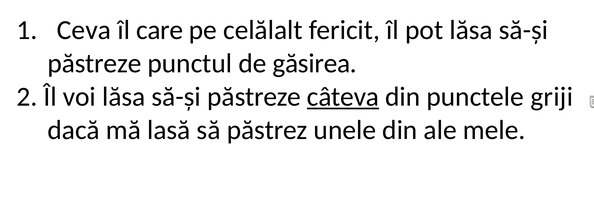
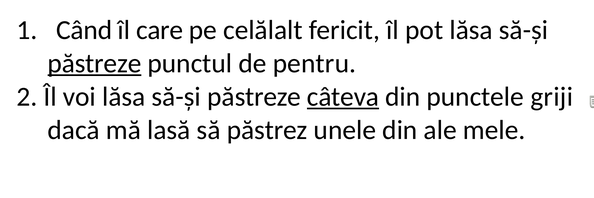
Ceva: Ceva -> Când (84, 30)
păstreze underline: none -> present (94, 63)
găsirea: găsirea -> pentru (314, 63)
